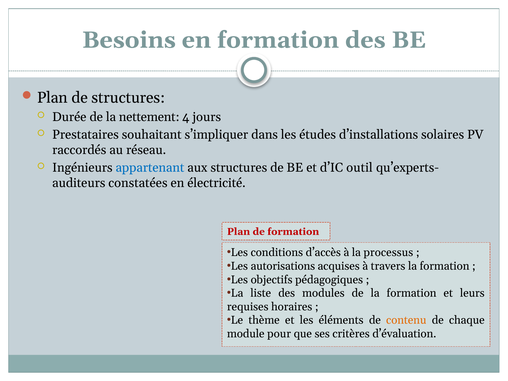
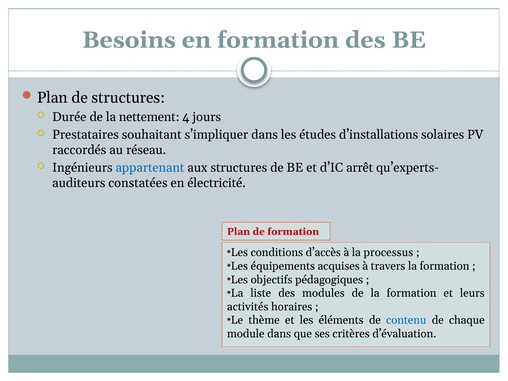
outil: outil -> arrêt (360, 168)
autorisations: autorisations -> équipements (283, 266)
requises: requises -> activités (248, 307)
contenu colour: orange -> blue (406, 320)
module pour: pour -> dans (279, 334)
